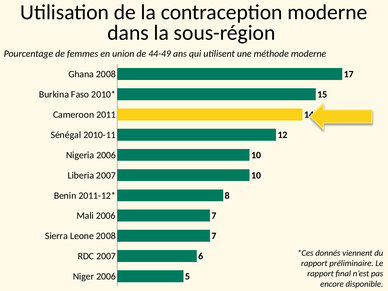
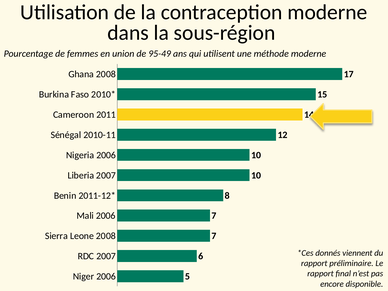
44-49: 44-49 -> 95-49 (160, 54)
